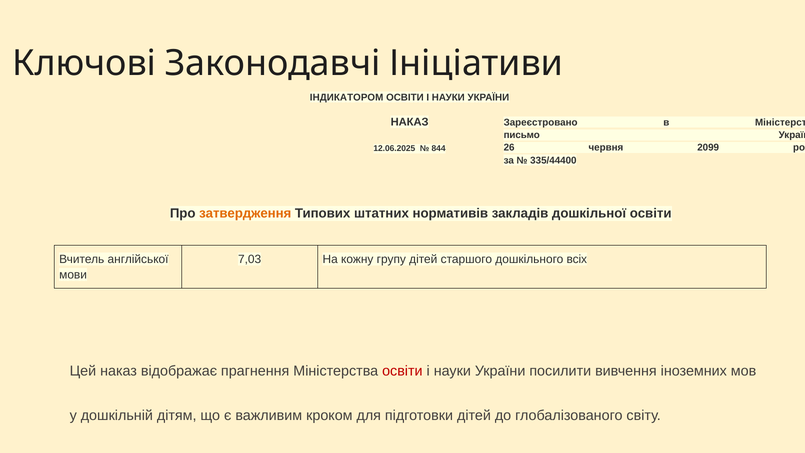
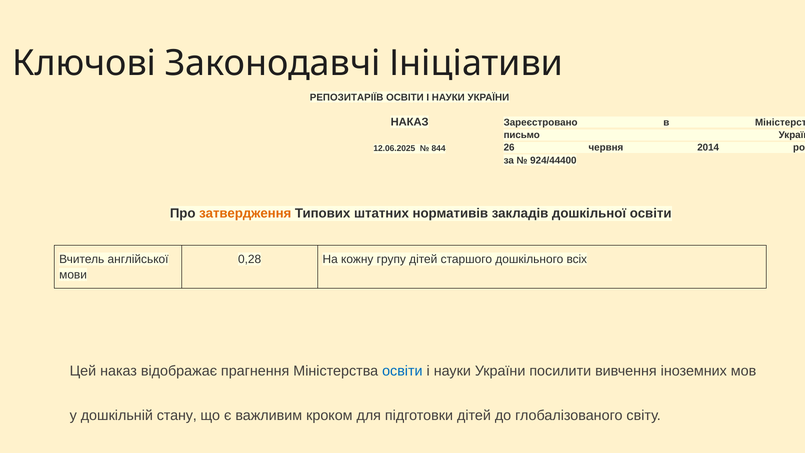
ІНДИКАТОРОМ: ІНДИКАТОРОМ -> РЕПОЗИТАРІЇВ (347, 97)
2099: 2099 -> 2014 (708, 148)
335/44400: 335/44400 -> 924/44400 (553, 160)
7,03: 7,03 -> 0,28 (250, 259)
освіти colour: red -> blue (402, 371)
дітям: дітям -> стану (177, 415)
